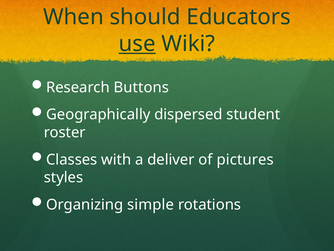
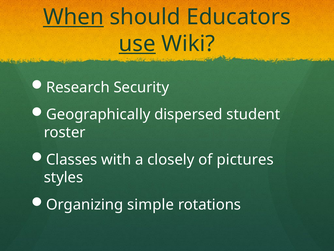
When underline: none -> present (73, 17)
Buttons: Buttons -> Security (141, 87)
deliver: deliver -> closely (171, 159)
